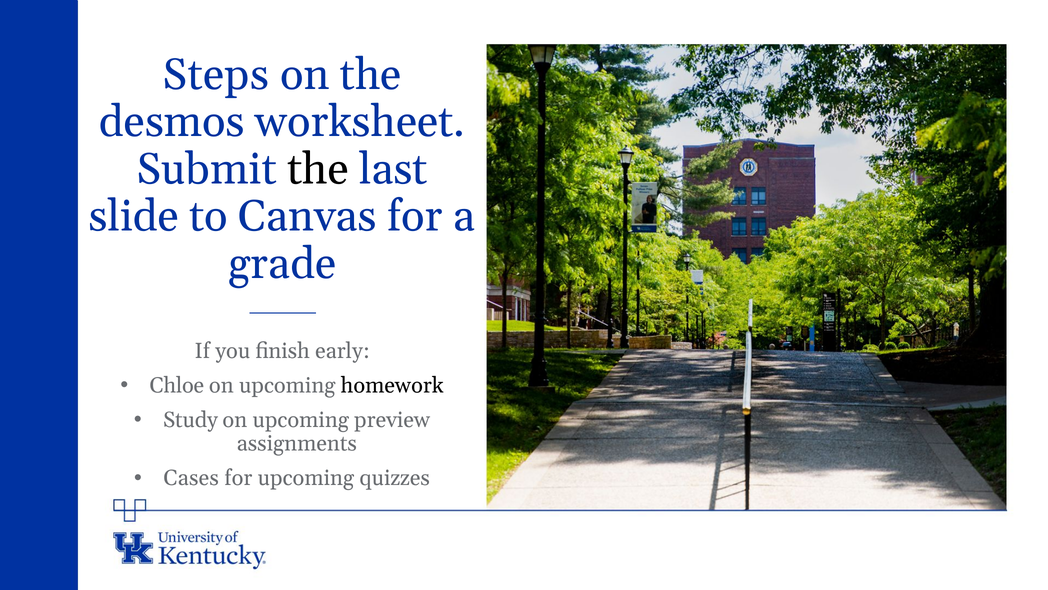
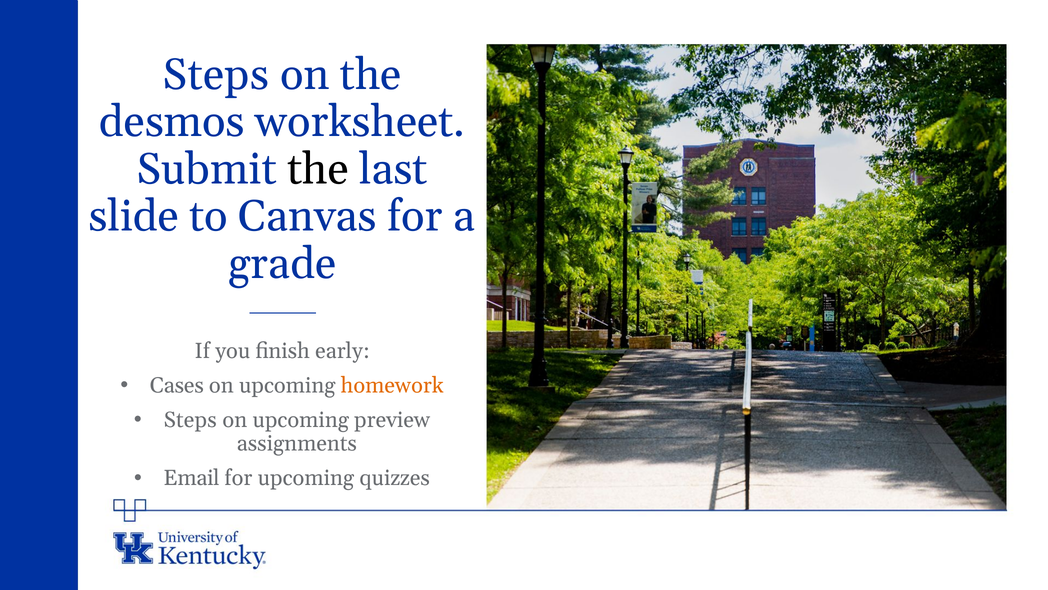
Chloe: Chloe -> Cases (177, 385)
homework colour: black -> orange (392, 385)
Study: Study -> Steps (190, 420)
Cases: Cases -> Email (191, 478)
